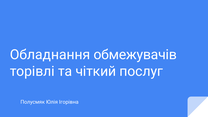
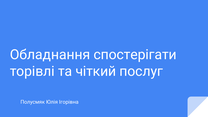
обмежувачів: обмежувачів -> спостерігати (135, 55)
